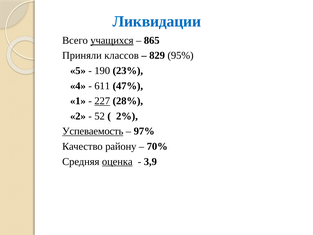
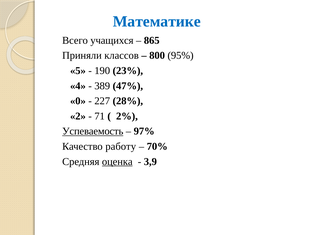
Ликвидации: Ликвидации -> Математике (157, 21)
учащихся underline: present -> none (112, 40)
829: 829 -> 800 (157, 55)
611: 611 -> 389 (102, 86)
1: 1 -> 0 (78, 101)
227 underline: present -> none (102, 101)
52: 52 -> 71 (100, 116)
району: району -> работу (121, 146)
